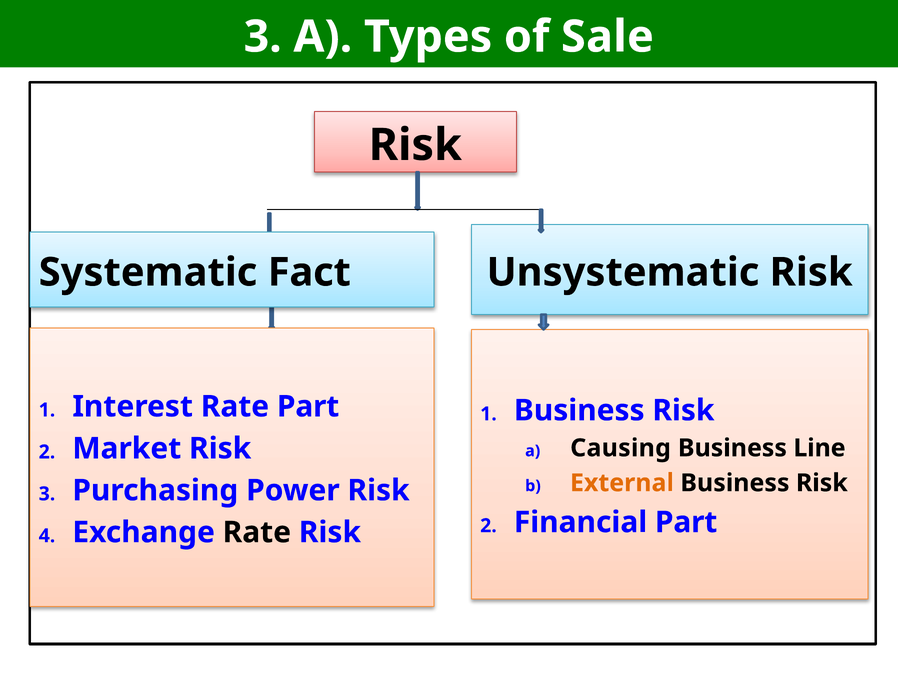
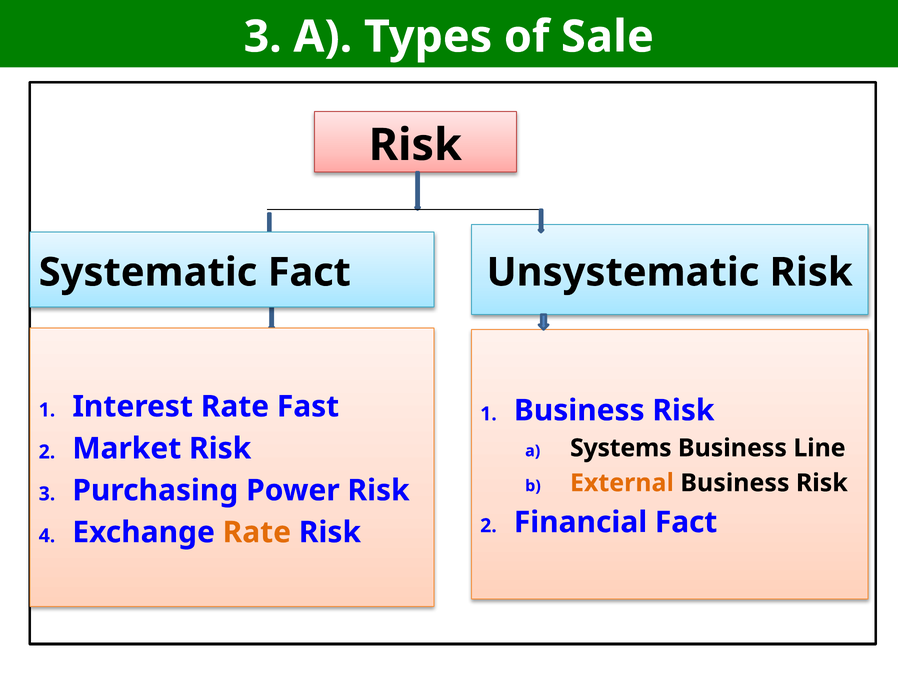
Rate Part: Part -> Fast (308, 406)
Causing: Causing -> Systems (621, 448)
Financial Part: Part -> Fact (686, 522)
Rate colour: black -> orange (257, 532)
